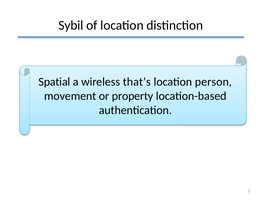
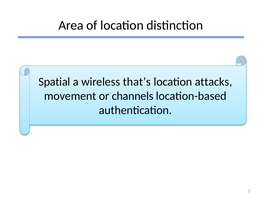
Sybil: Sybil -> Area (71, 25)
person: person -> attacks (213, 82)
property: property -> channels (133, 96)
